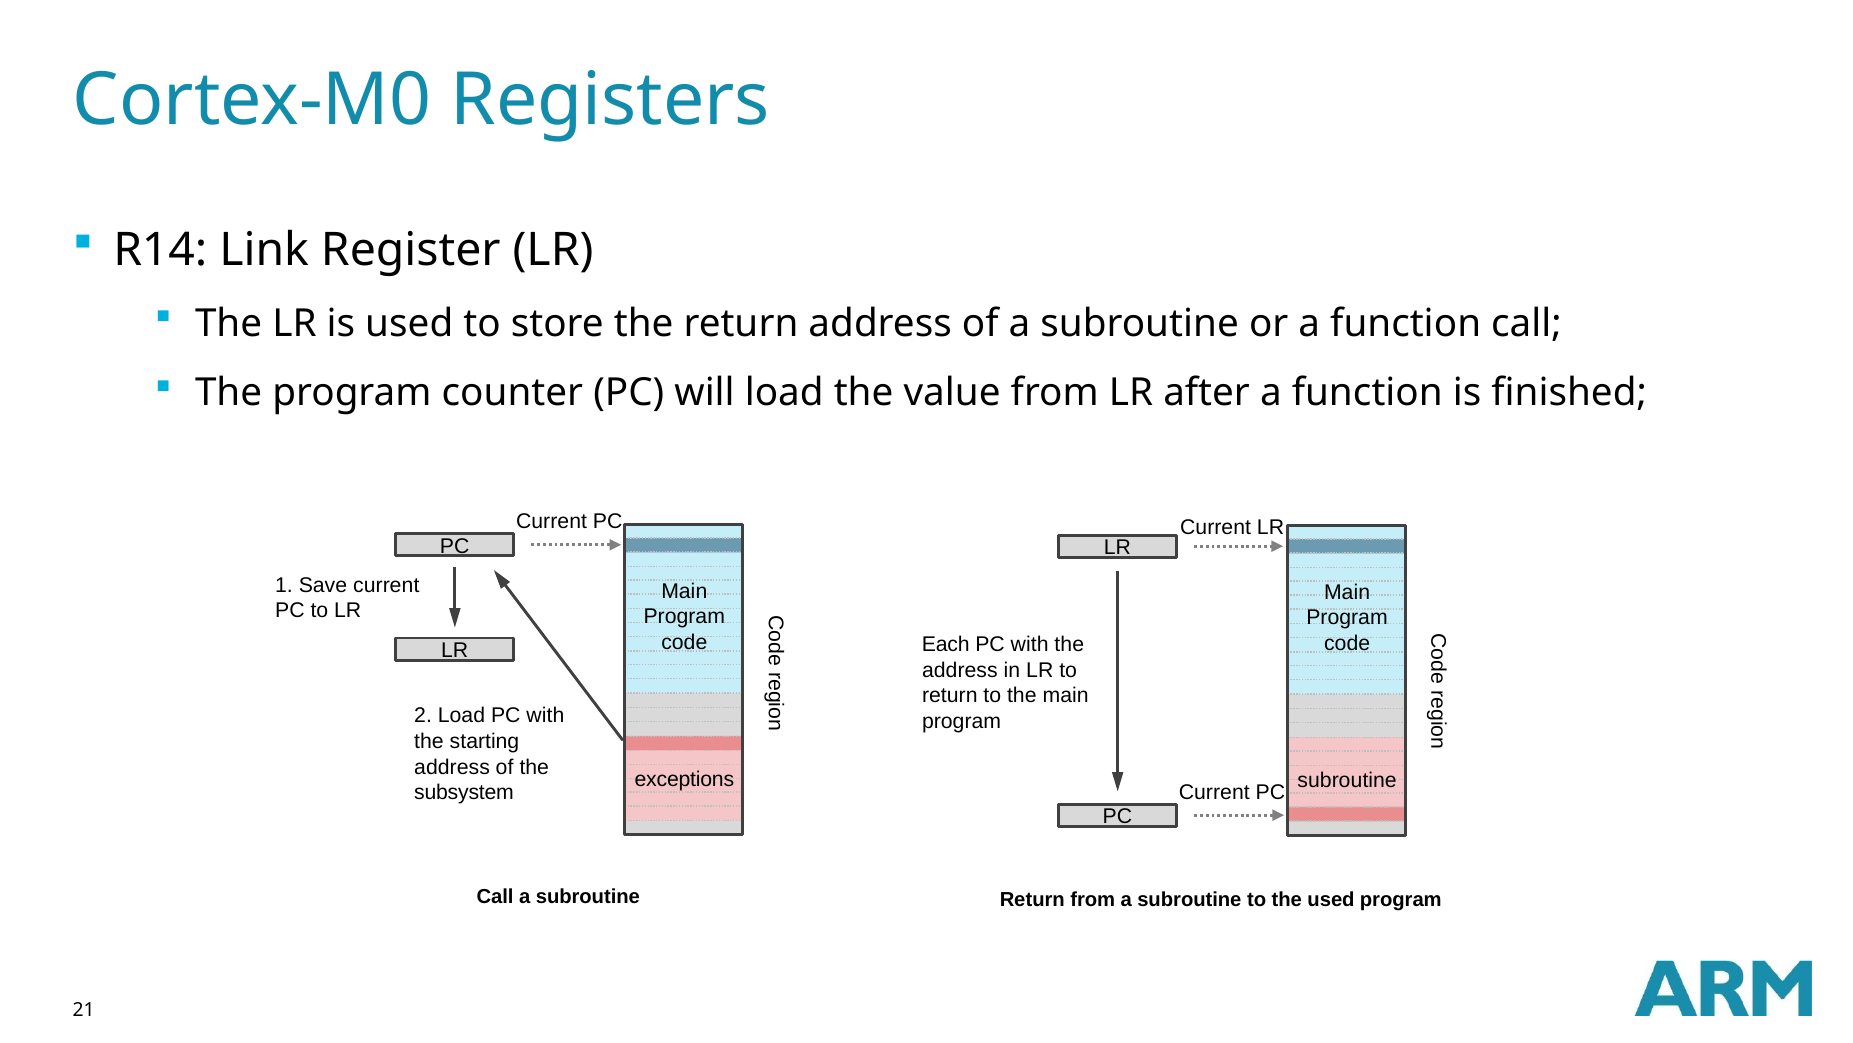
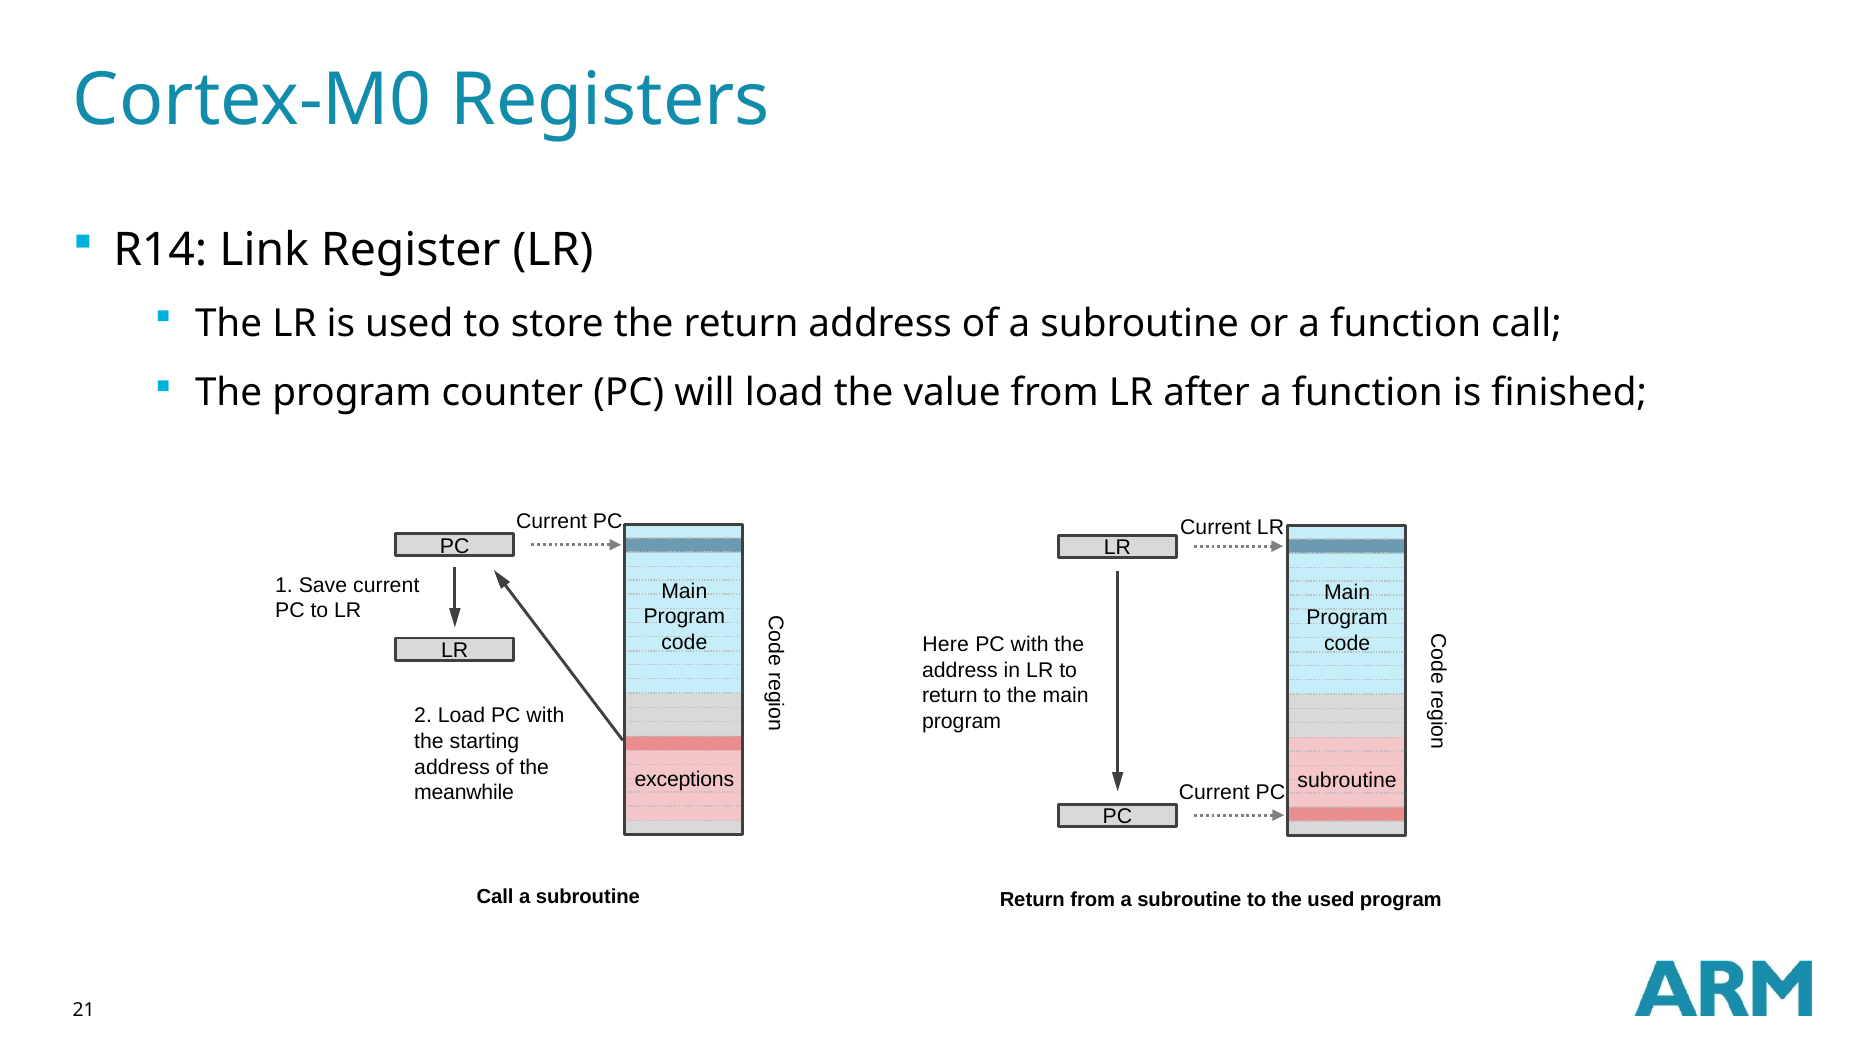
Each: Each -> Here (946, 644)
subsystem: subsystem -> meanwhile (464, 792)
